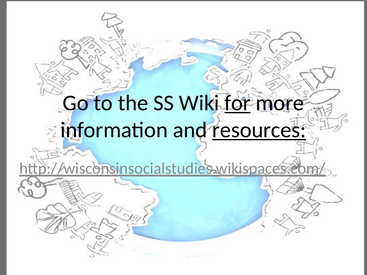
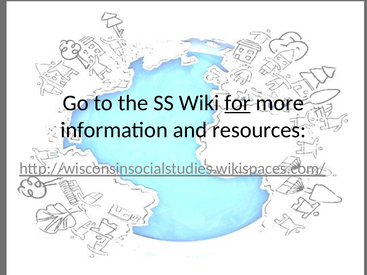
resources underline: present -> none (259, 130)
